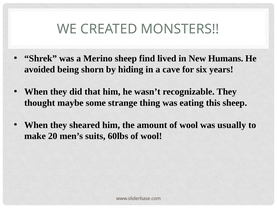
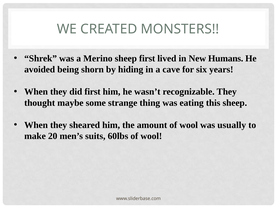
sheep find: find -> first (147, 58)
did that: that -> first (93, 92)
